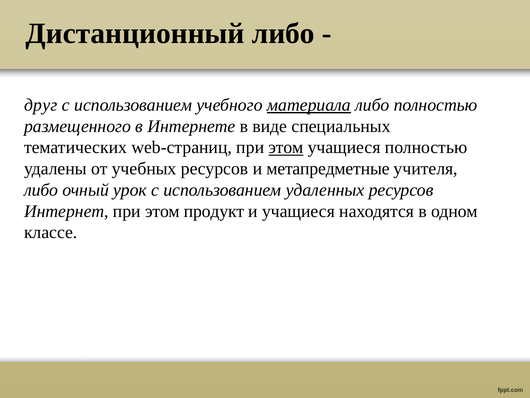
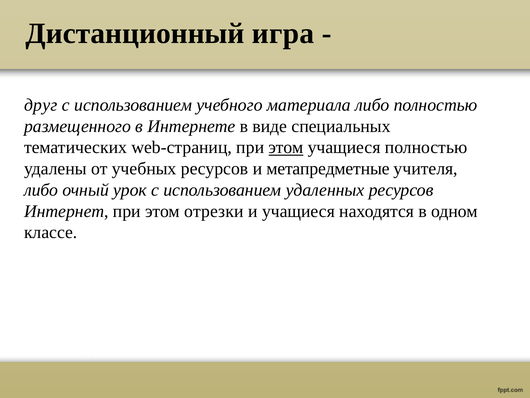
Дистанционный либо: либо -> игра (283, 33)
материала underline: present -> none (309, 105)
продукт: продукт -> отрезки (214, 211)
